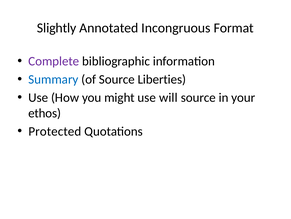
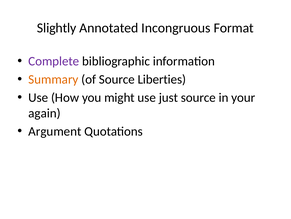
Summary colour: blue -> orange (53, 79)
will: will -> just (168, 97)
ethos: ethos -> again (45, 113)
Protected: Protected -> Argument (55, 131)
